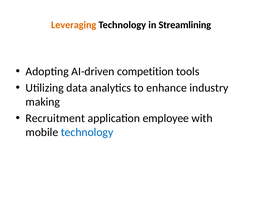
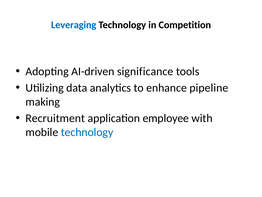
Leveraging colour: orange -> blue (74, 25)
Streamlining: Streamlining -> Competition (185, 25)
competition: competition -> significance (145, 71)
industry: industry -> pipeline (209, 88)
